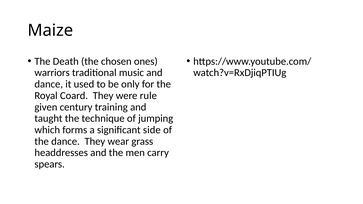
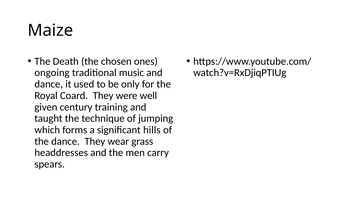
warriors: warriors -> ongoing (52, 73)
rule: rule -> well (148, 96)
side: side -> hills (152, 130)
